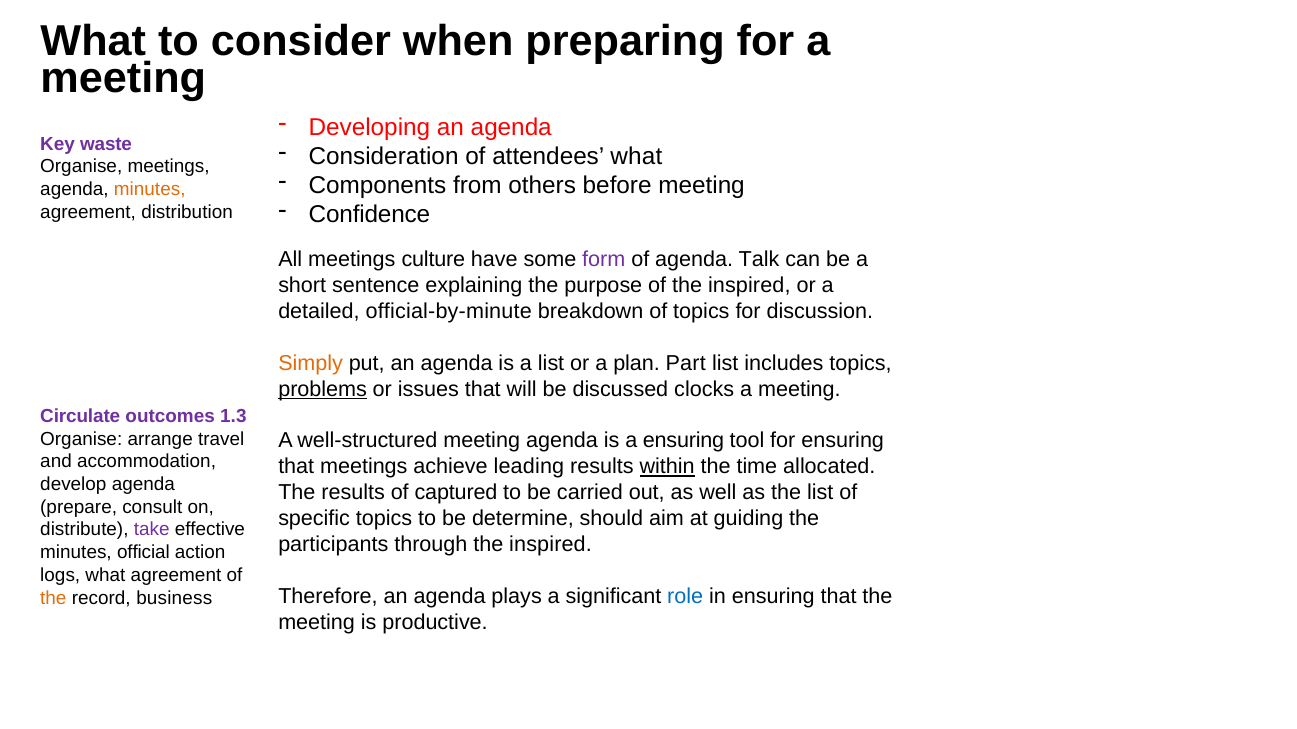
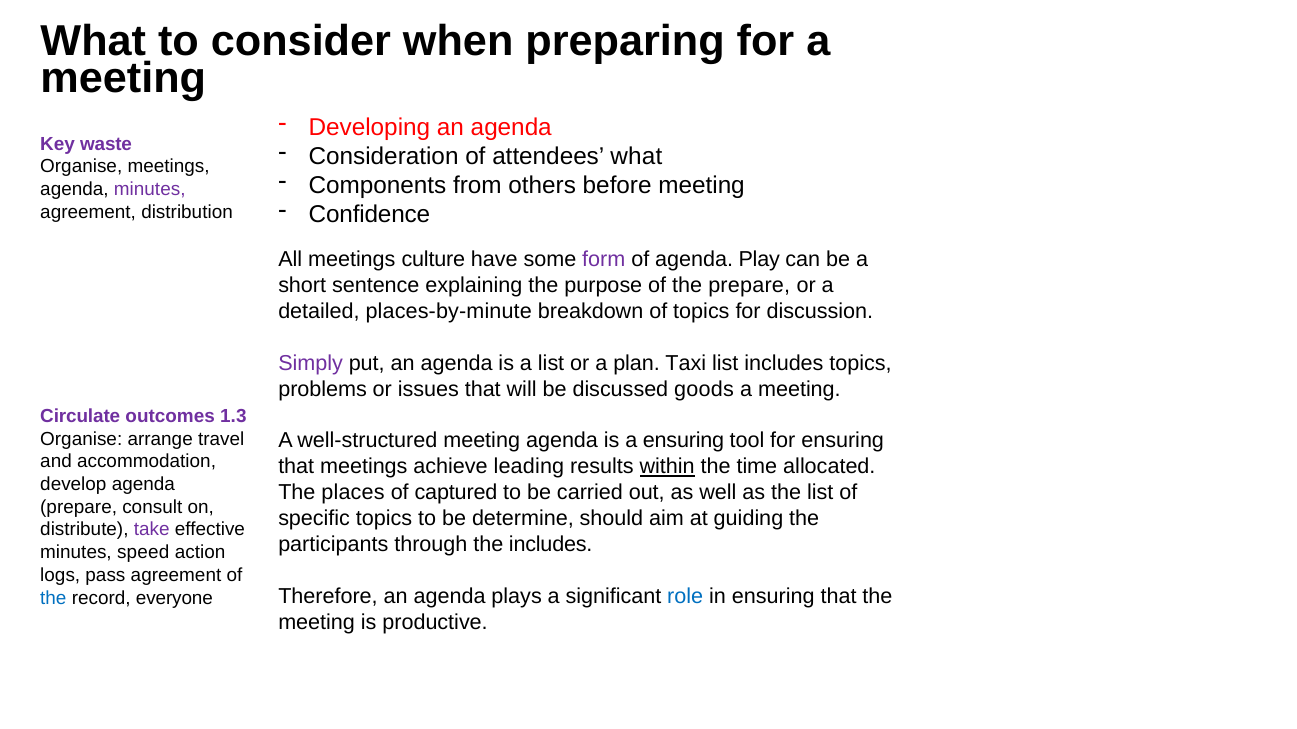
minutes colour: orange -> purple (150, 189)
Talk: Talk -> Play (759, 260)
of the inspired: inspired -> prepare (749, 285)
official-by-minute: official-by-minute -> places-by-minute (449, 311)
Simply colour: orange -> purple (311, 363)
Part: Part -> Taxi (686, 363)
problems underline: present -> none (323, 389)
clocks: clocks -> goods (704, 389)
The results: results -> places (353, 493)
through the inspired: inspired -> includes (551, 545)
official: official -> speed (143, 553)
logs what: what -> pass (105, 576)
the colour: orange -> blue (53, 598)
business: business -> everyone (174, 598)
